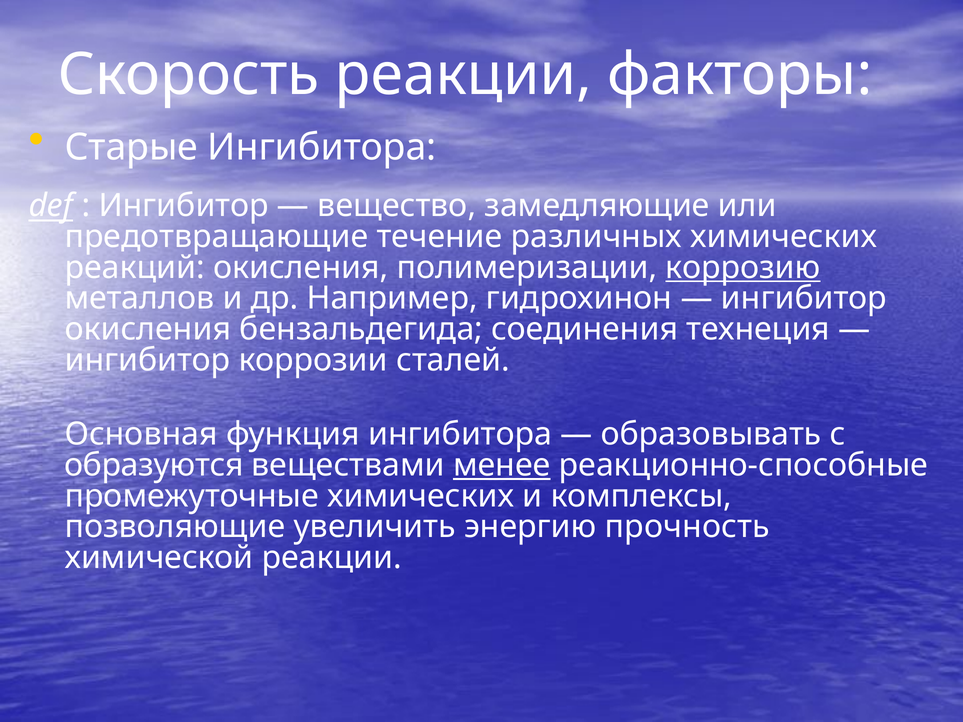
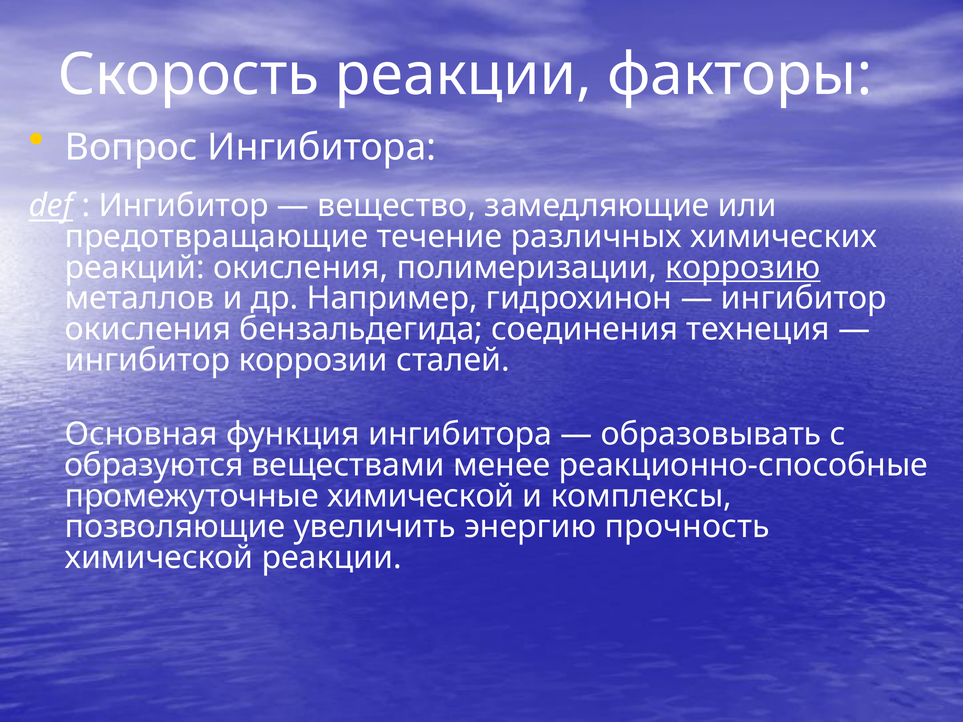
Старые: Старые -> Вопрос (131, 147)
менее underline: present -> none (502, 465)
промежуточные химических: химических -> химической (421, 496)
